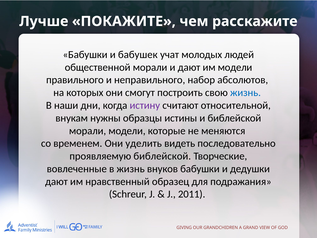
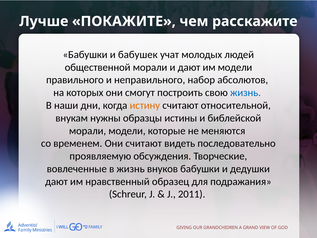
истину colour: purple -> orange (145, 105)
Они уделить: уделить -> считают (144, 143)
проявляемую библейской: библейской -> обсуждения (162, 156)
